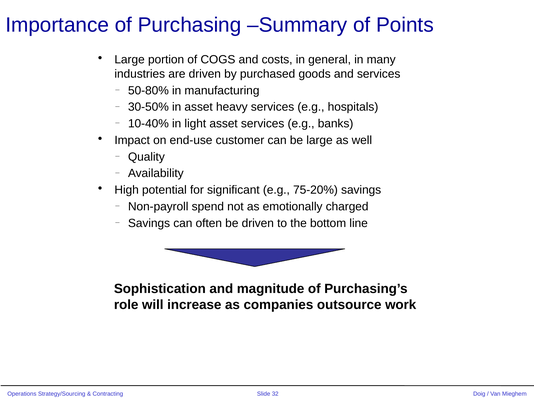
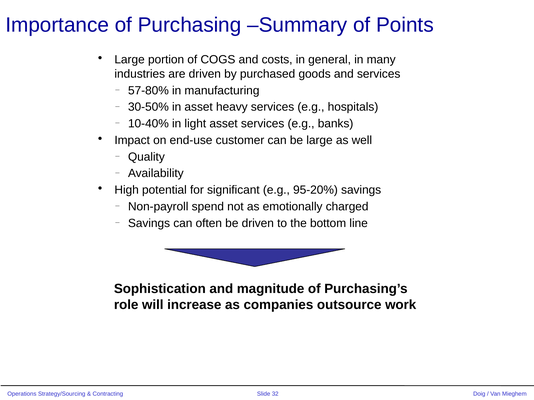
50-80%: 50-80% -> 57-80% (148, 91)
75-20%: 75-20% -> 95-20% (315, 190)
